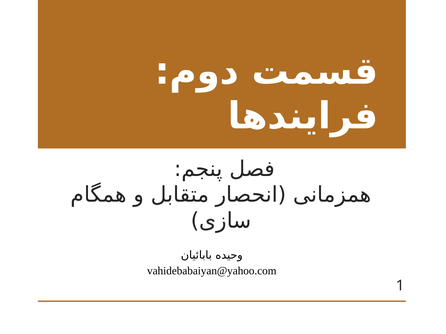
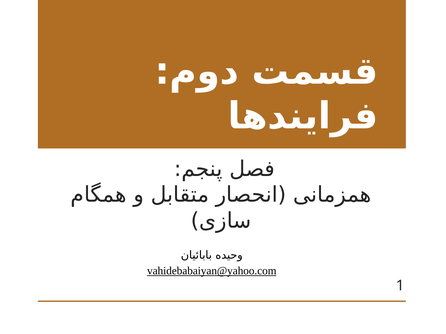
vahidebabaiyan@yahoo.com underline: none -> present (212, 271)
